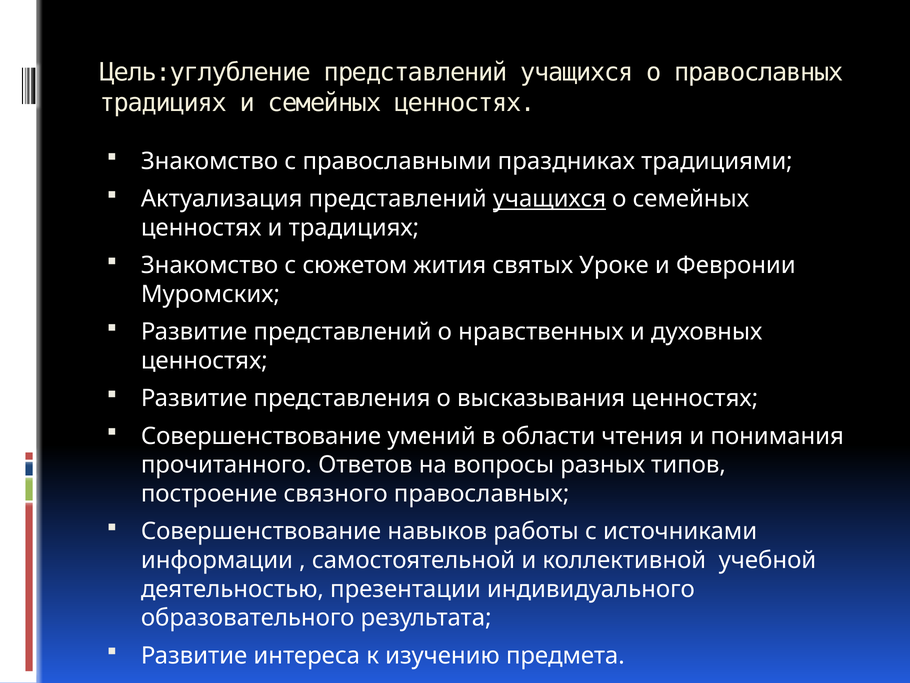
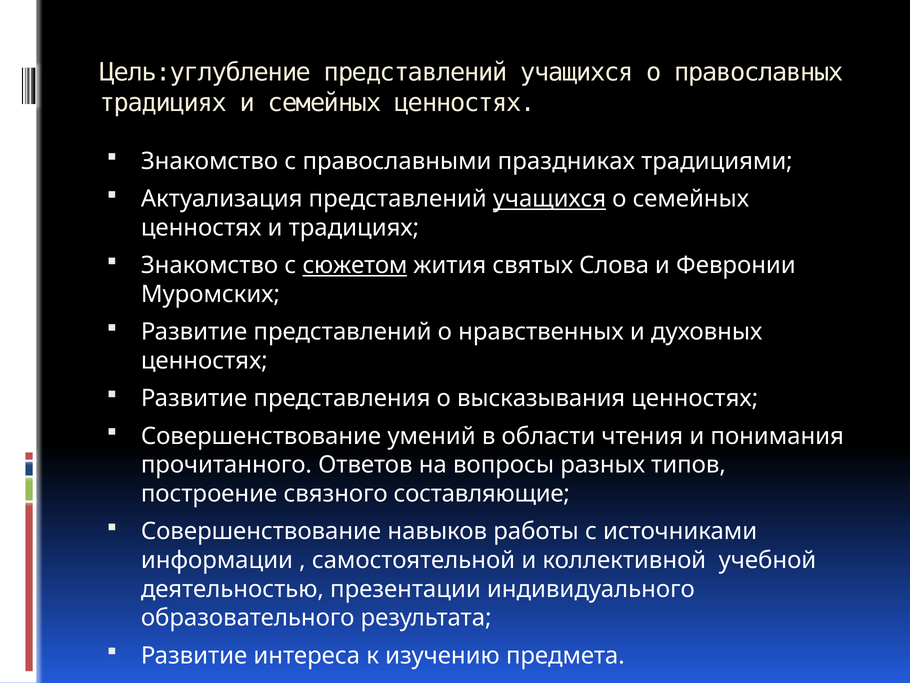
сюжетом underline: none -> present (355, 265)
Уроке: Уроке -> Слова (614, 265)
связного православных: православных -> составляющие (482, 493)
